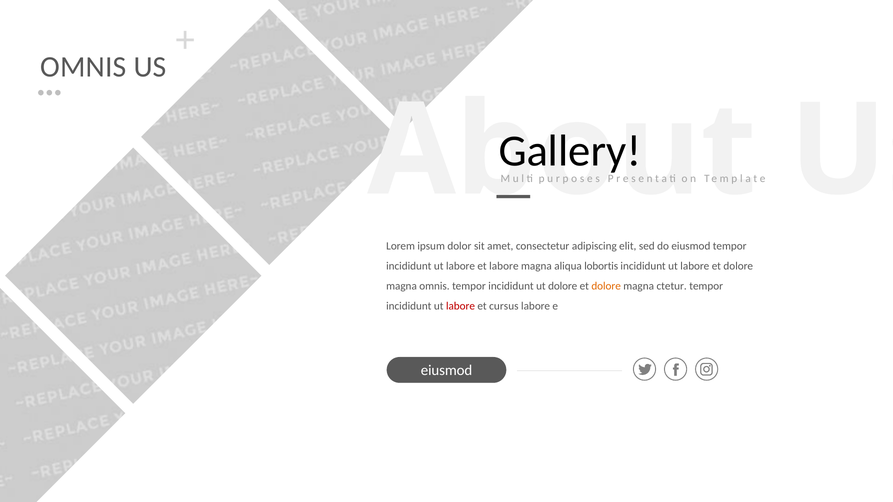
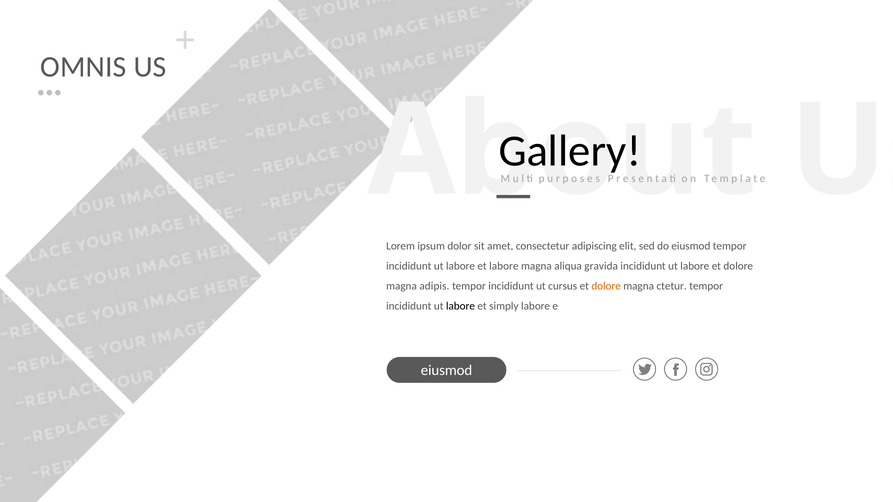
lobortis: lobortis -> gravida (601, 266)
magna omnis: omnis -> adipis (434, 286)
ut dolore: dolore -> cursus (563, 286)
labore colour: red -> black (460, 306)
cursus: cursus -> simply (504, 306)
